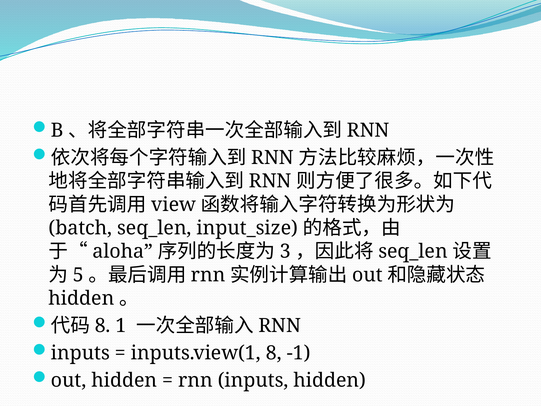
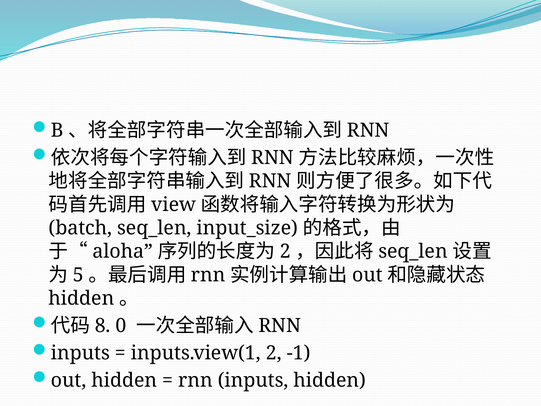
3: 3 -> 2 (285, 251)
1: 1 -> 0 (121, 325)
inputs.view(1 8: 8 -> 2 (274, 353)
